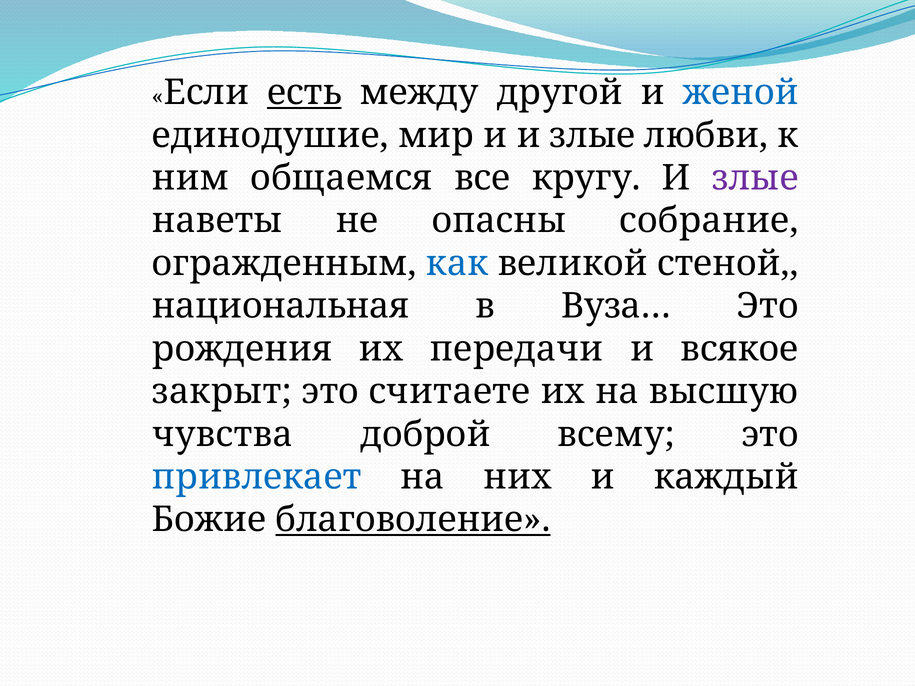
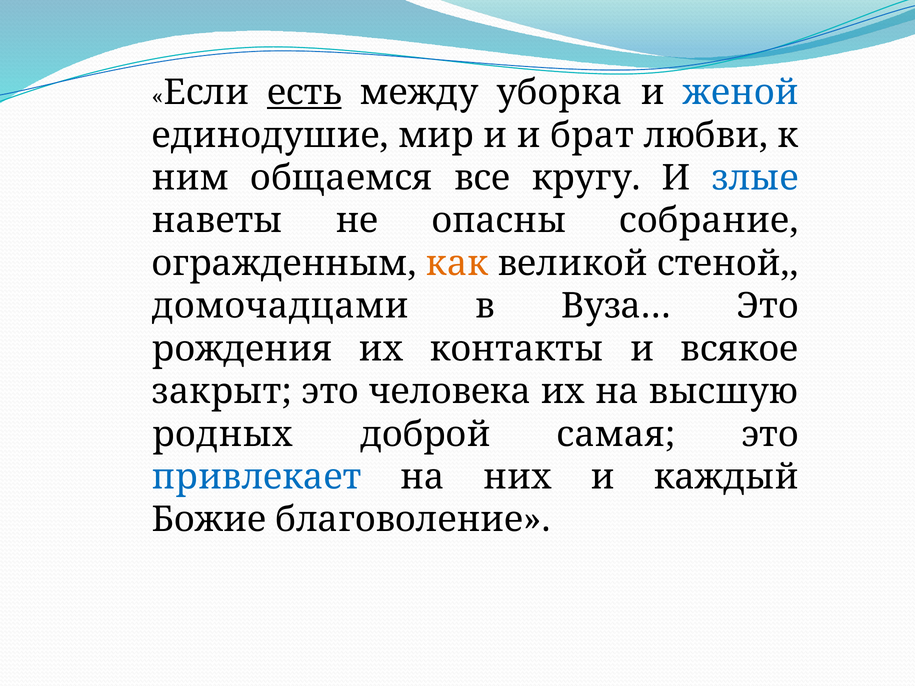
другой: другой -> уборка (560, 93)
и и злые: злые -> брат (592, 135)
злые colour: purple -> blue (755, 178)
как colour: blue -> orange (457, 264)
национальная: национальная -> домочадцами (280, 306)
передачи: передачи -> контакты (517, 349)
считаете: считаете -> человека (450, 392)
чувства: чувства -> родных (223, 434)
всему: всему -> самая (616, 434)
благоволение underline: present -> none (413, 520)
